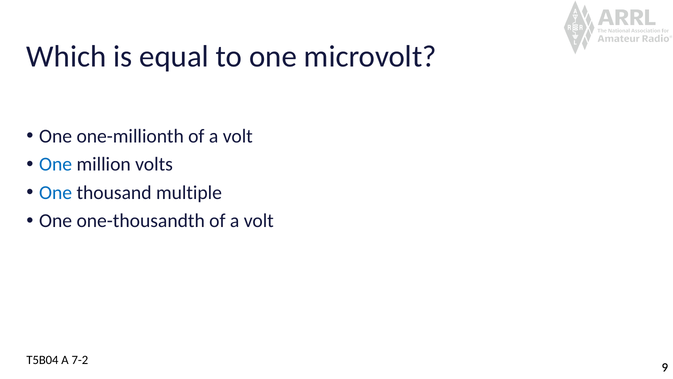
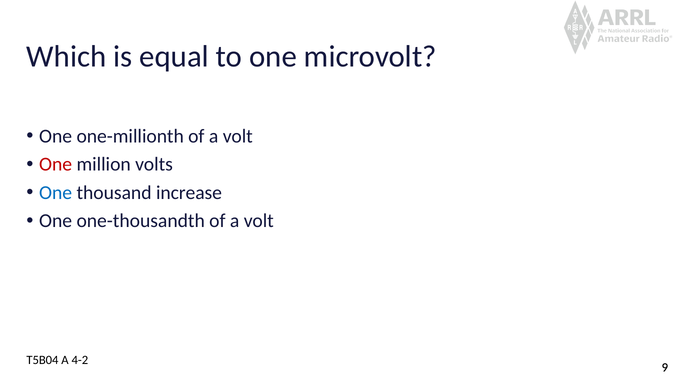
One colour: blue -> red (56, 164)
multiple: multiple -> increase (189, 192)
7-2: 7-2 -> 4-2 (80, 360)
